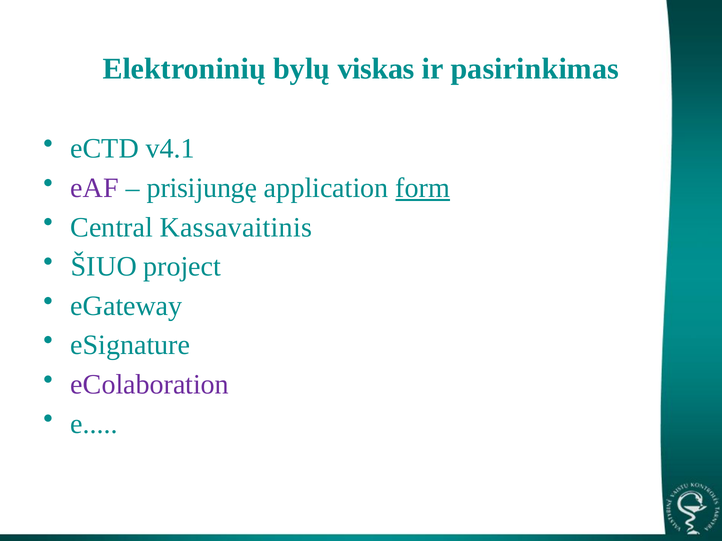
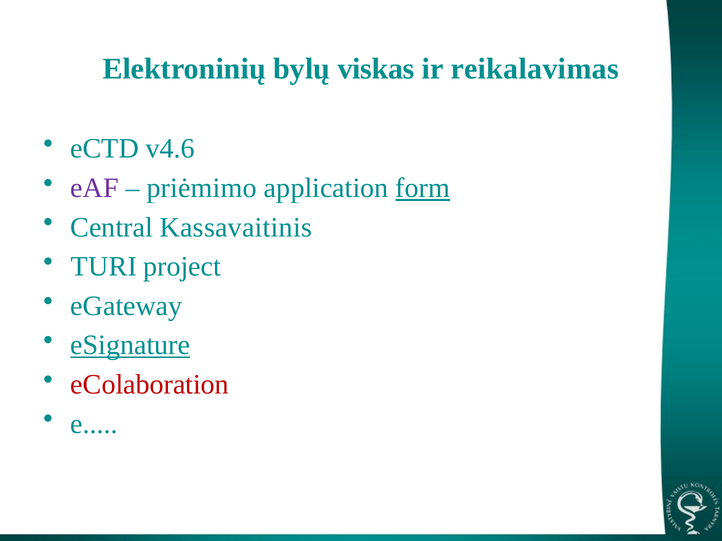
pasirinkimas: pasirinkimas -> reikalavimas (535, 69)
v4.1: v4.1 -> v4.6 (170, 149)
prisijungę: prisijungę -> priėmimo (202, 188)
ŠIUO: ŠIUO -> TURI (104, 267)
eSignature underline: none -> present (130, 345)
eColaboration colour: purple -> red (150, 385)
